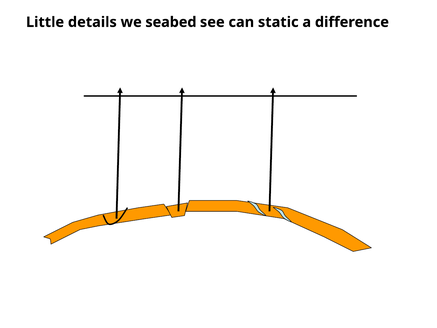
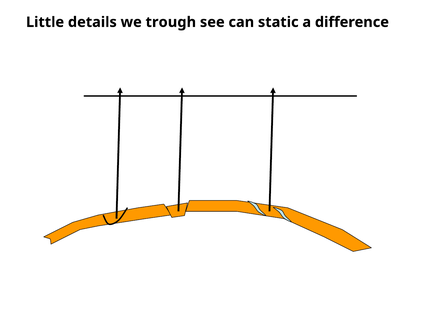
seabed: seabed -> trough (171, 22)
